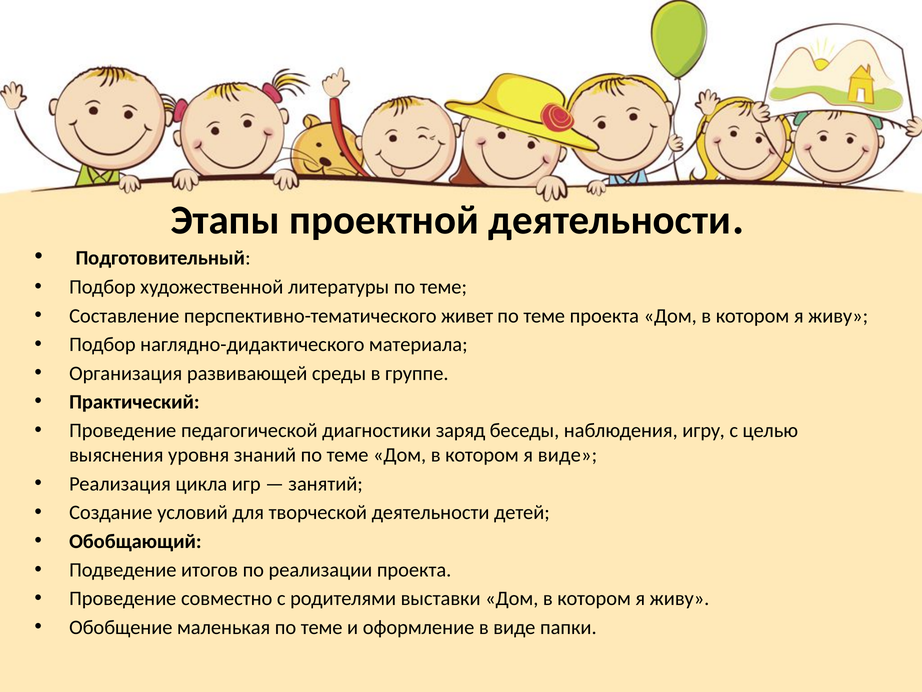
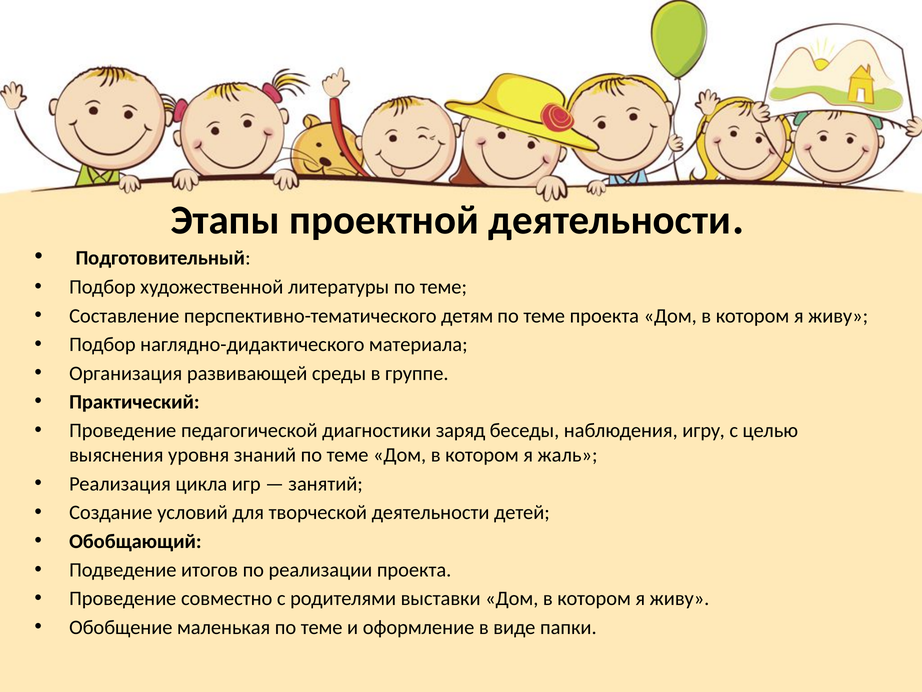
живет: живет -> детям (467, 316)
я виде: виде -> жаль (568, 455)
